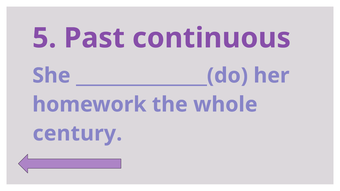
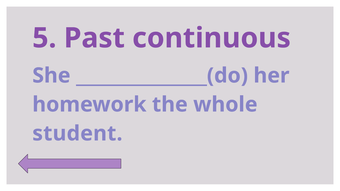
century: century -> student (77, 134)
